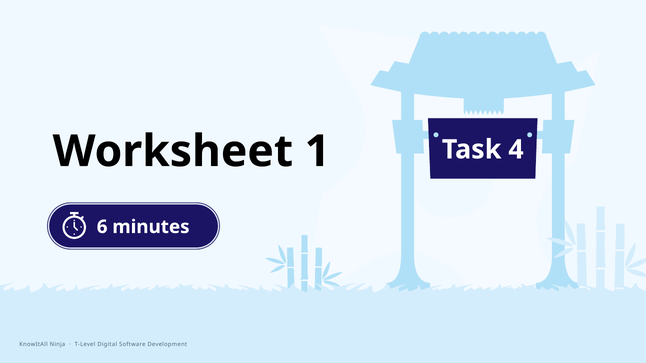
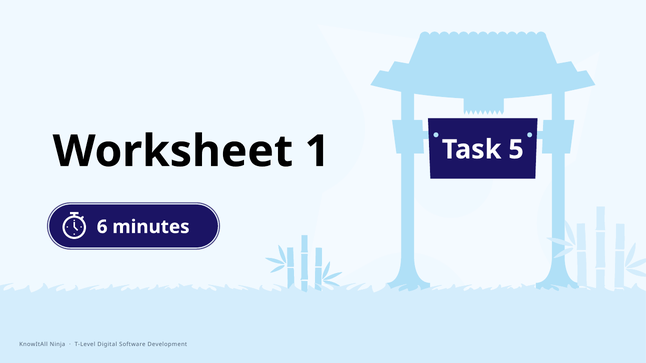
4: 4 -> 5 (516, 150)
